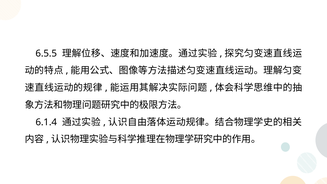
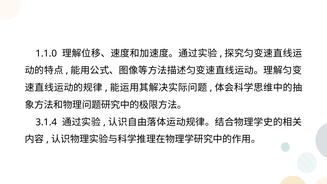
6.5.5: 6.5.5 -> 1.1.0 (46, 53)
6.1.4: 6.1.4 -> 3.1.4 (46, 122)
